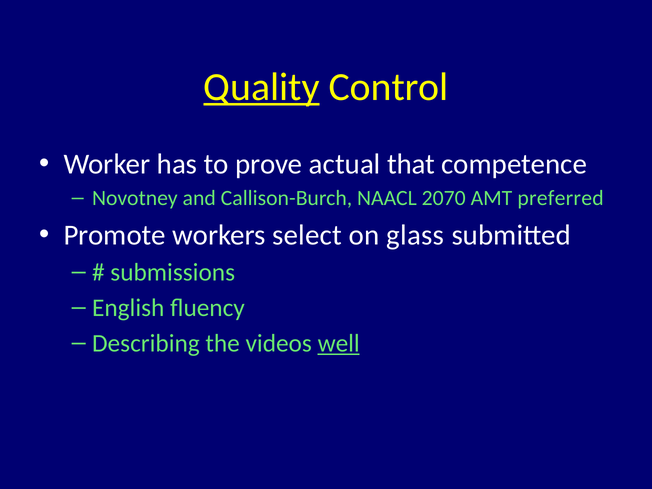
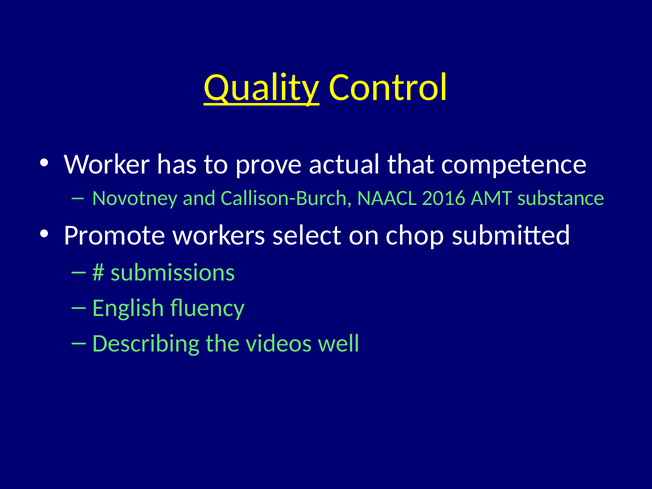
2070: 2070 -> 2016 (444, 198)
preferred: preferred -> substance (561, 198)
glass: glass -> chop (415, 235)
well underline: present -> none (339, 343)
